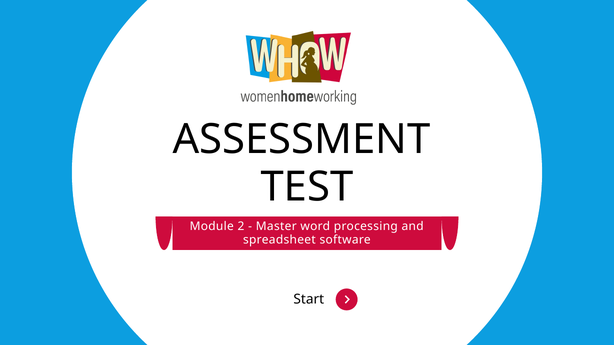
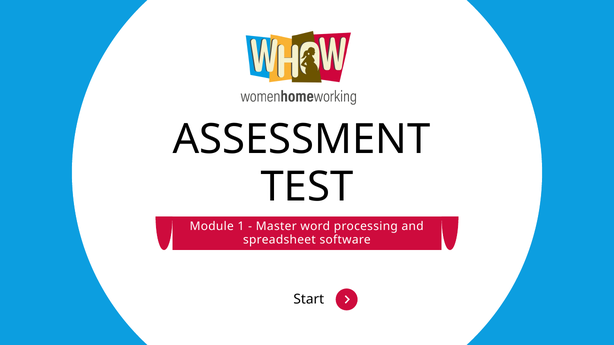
2: 2 -> 1 (241, 226)
